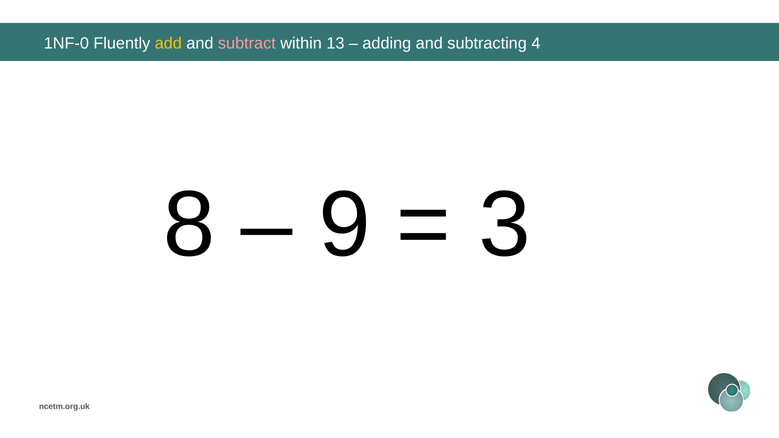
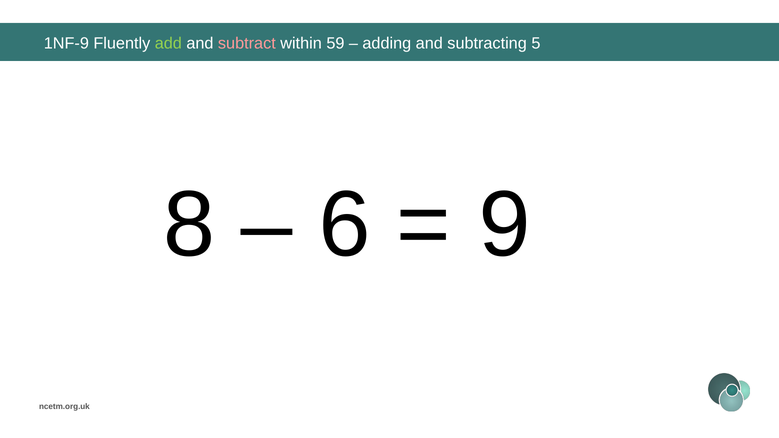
1NF-0: 1NF-0 -> 1NF-9 (66, 43)
add colour: yellow -> light green (168, 43)
13: 13 -> 59 (335, 43)
4: 4 -> 5 (536, 43)
9: 9 -> 6 (345, 225)
3: 3 -> 9 (505, 225)
